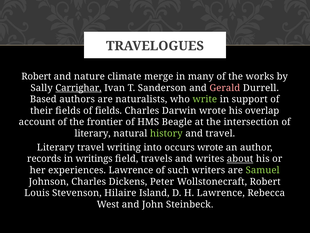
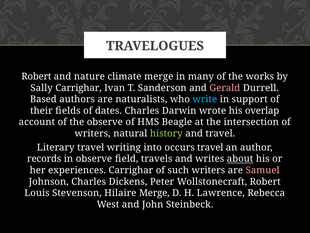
Carrighar underline: present -> none (78, 88)
write colour: light green -> light blue (205, 99)
of fields: fields -> dates (108, 110)
the frontier: frontier -> observe (105, 122)
literary: literary -> writers (93, 133)
occurs wrote: wrote -> travel (210, 147)
in writings: writings -> observe (94, 159)
experiences Lawrence: Lawrence -> Carrighar (131, 170)
Samuel colour: light green -> pink (263, 170)
Hilaire Island: Island -> Merge (154, 193)
